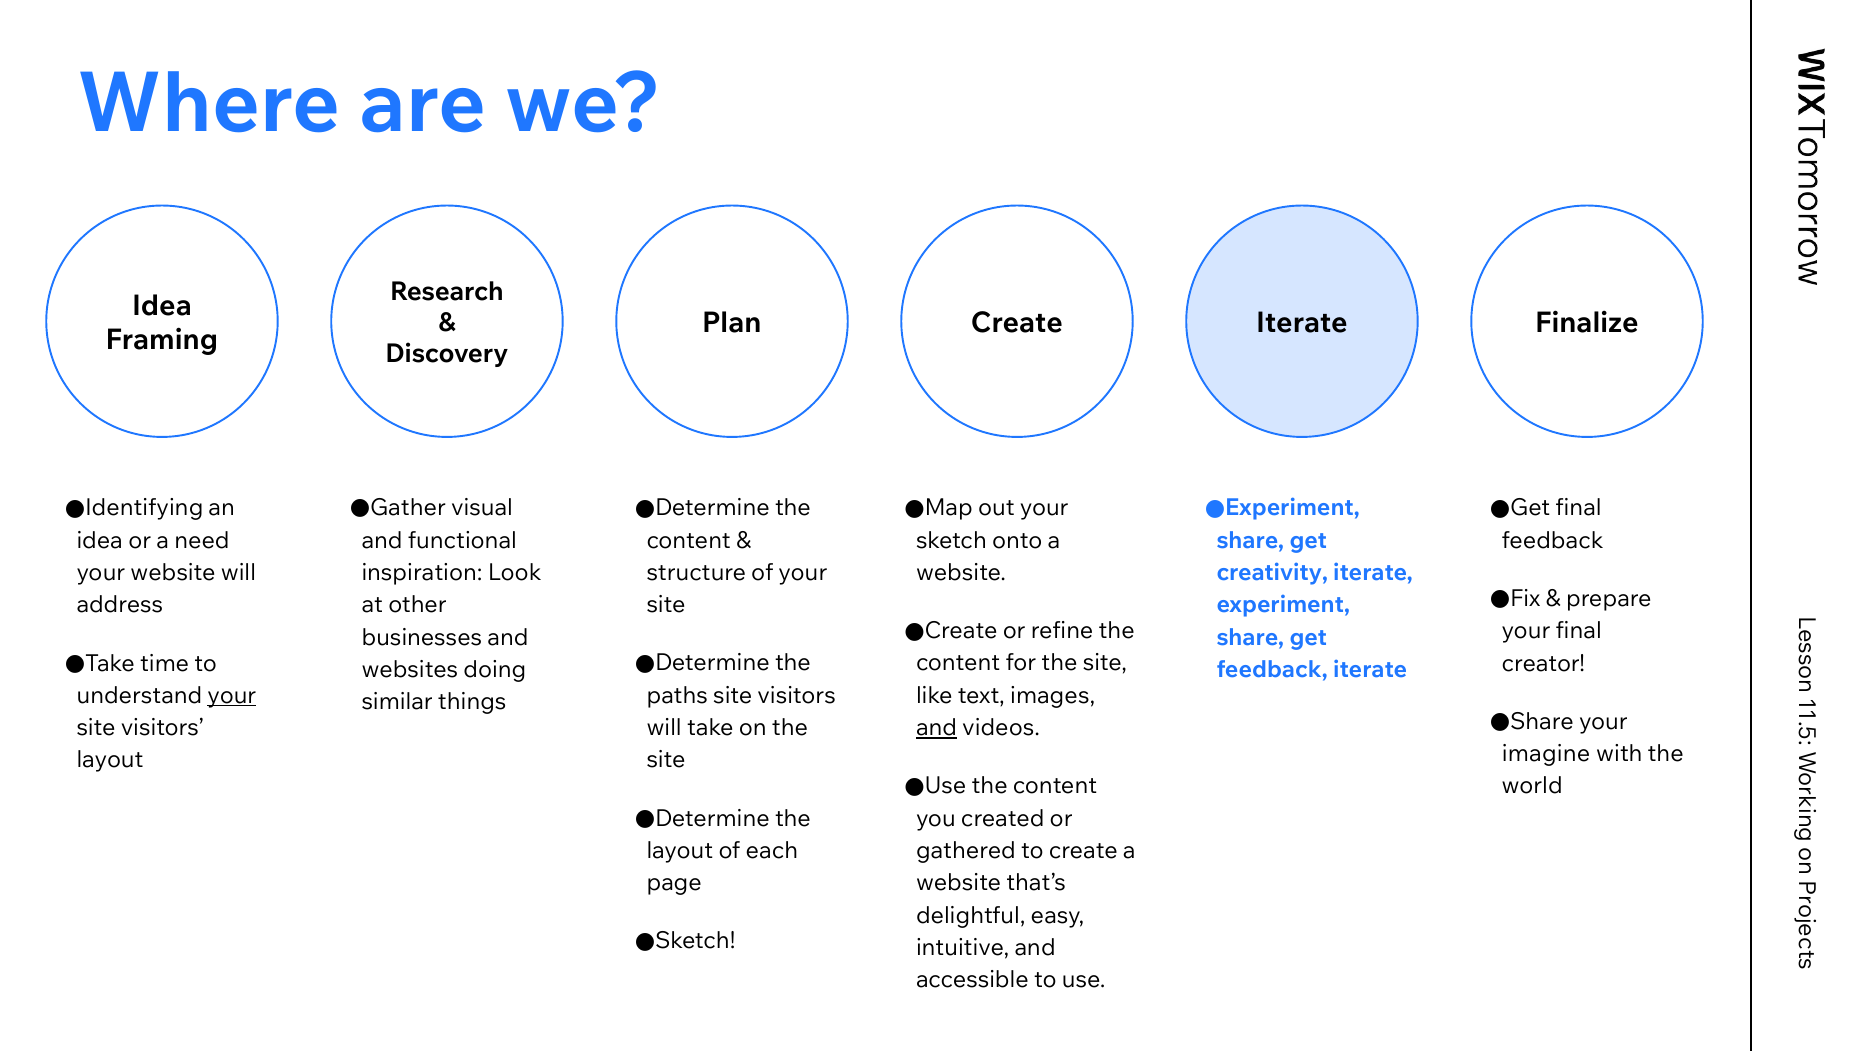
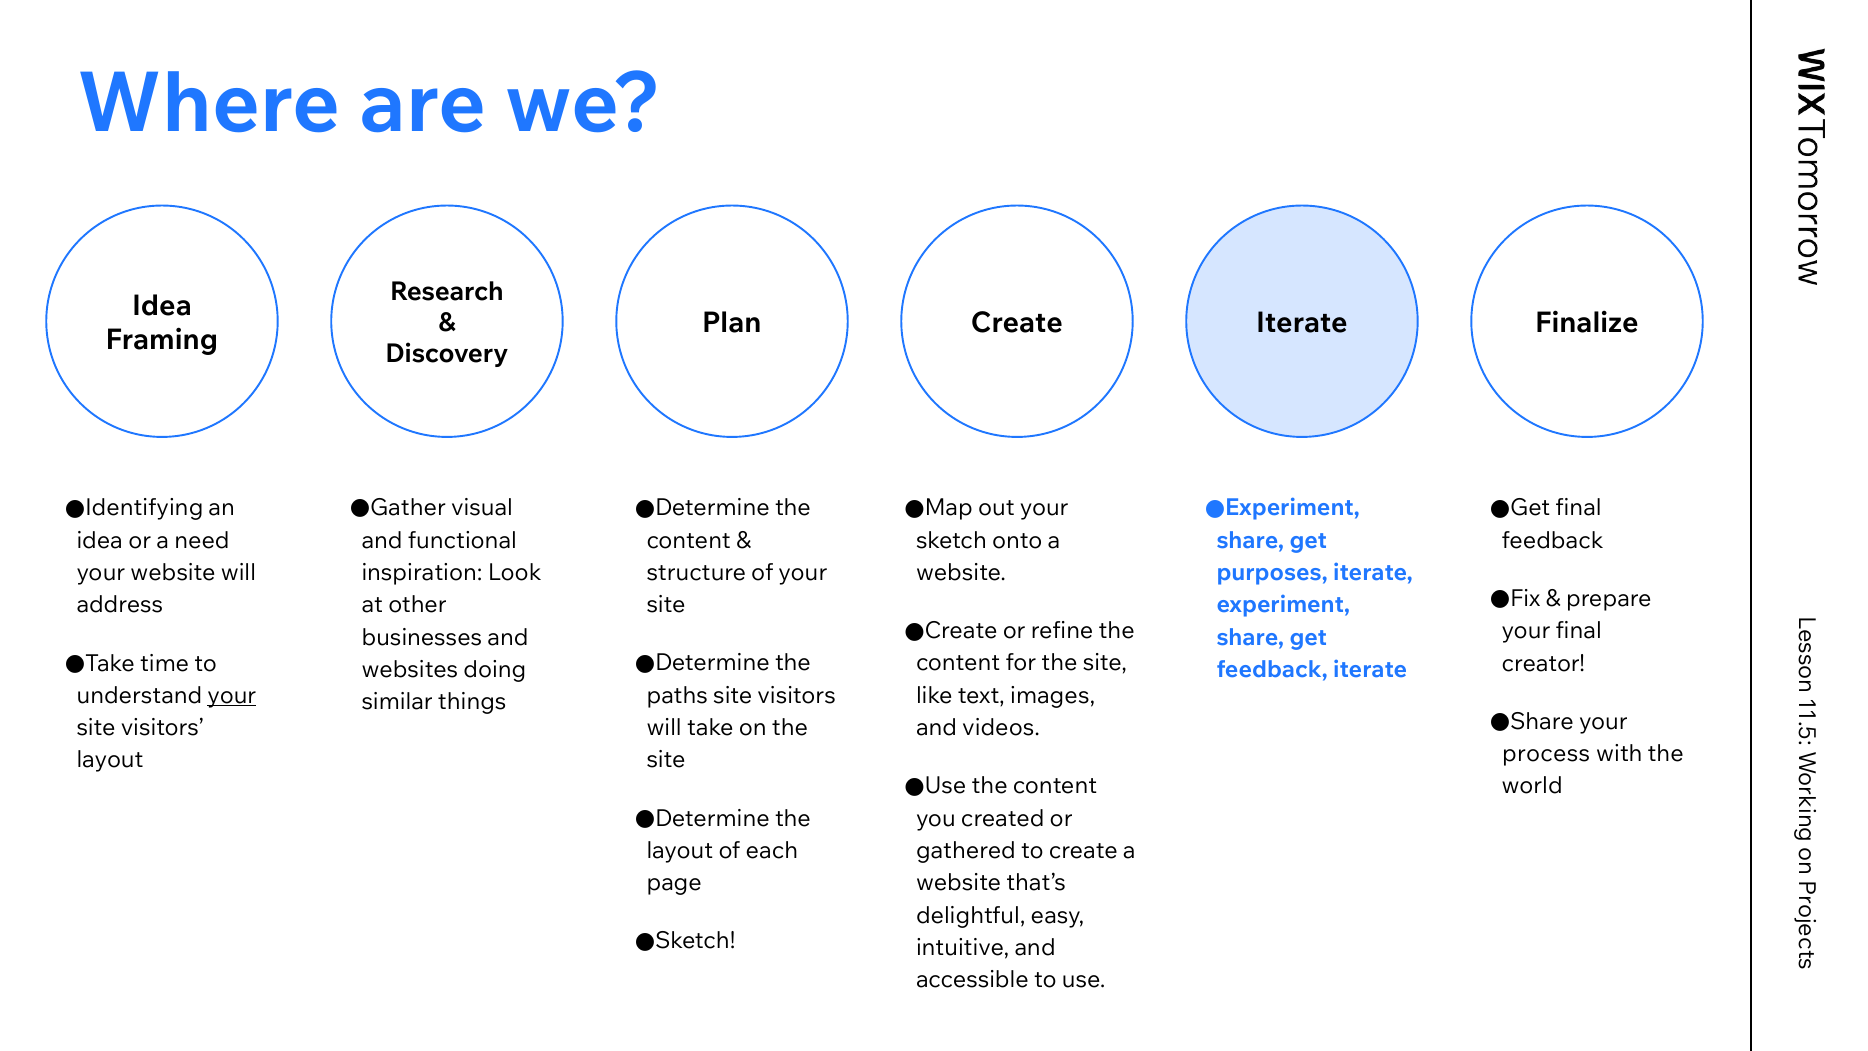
creativity: creativity -> purposes (1272, 573)
and underline: present -> none (937, 728)
imagine: imagine -> process (1546, 754)
